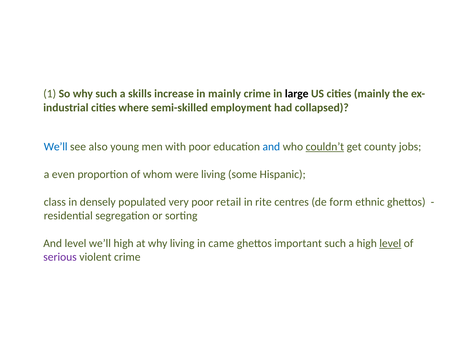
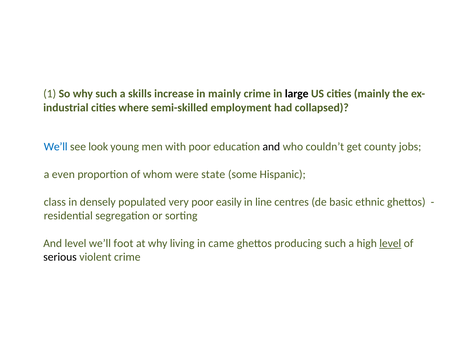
also: also -> look (98, 147)
and colour: blue -> black (271, 147)
couldn’t underline: present -> none (325, 147)
were living: living -> state (213, 174)
retail: retail -> easily (229, 202)
rite: rite -> line (264, 202)
form: form -> basic (341, 202)
we’ll high: high -> foot (124, 243)
important: important -> producing (298, 243)
serious colour: purple -> black (60, 257)
